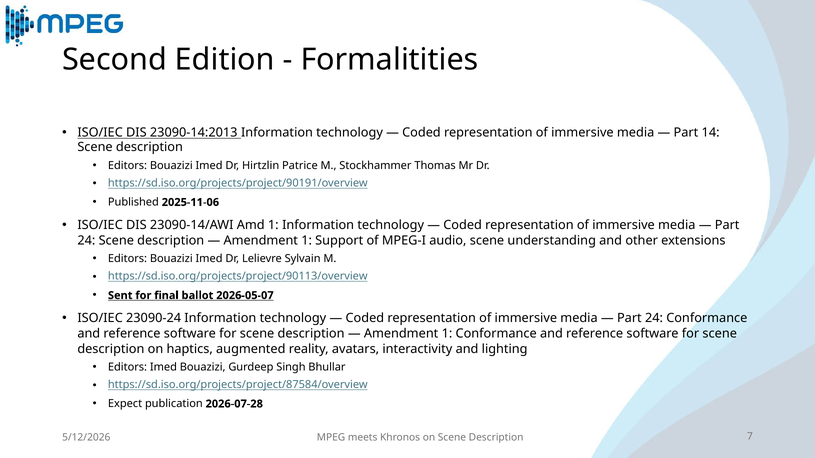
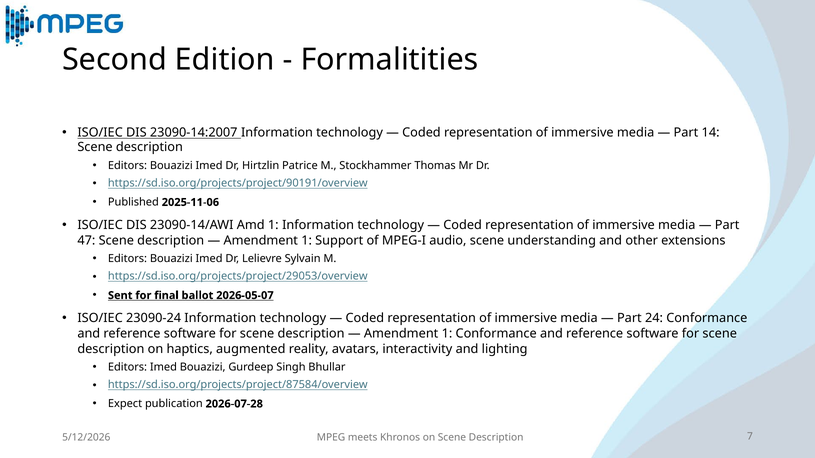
23090-14:2013: 23090-14:2013 -> 23090-14:2007 (194, 133)
24: 24 -> 47 (86, 241)
https://sd.iso.org/projects/project/90113/overview: https://sd.iso.org/projects/project/90113/overview -> https://sd.iso.org/projects/project/29053/overview (238, 276)
